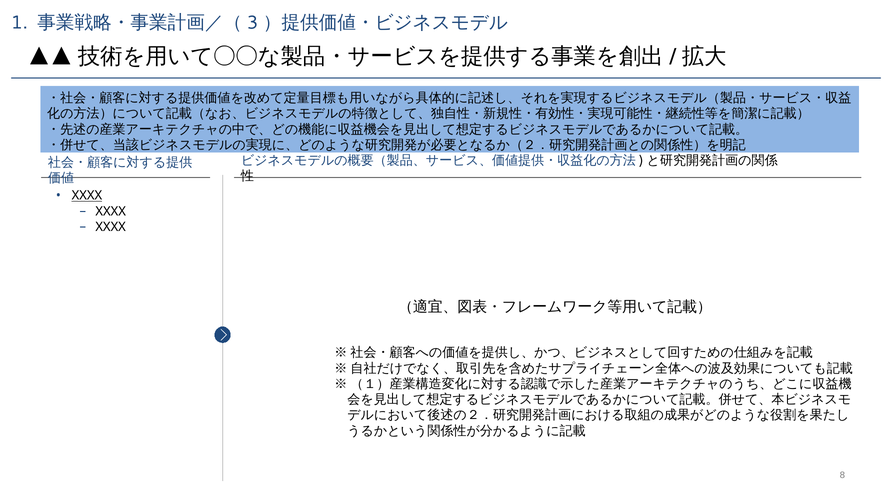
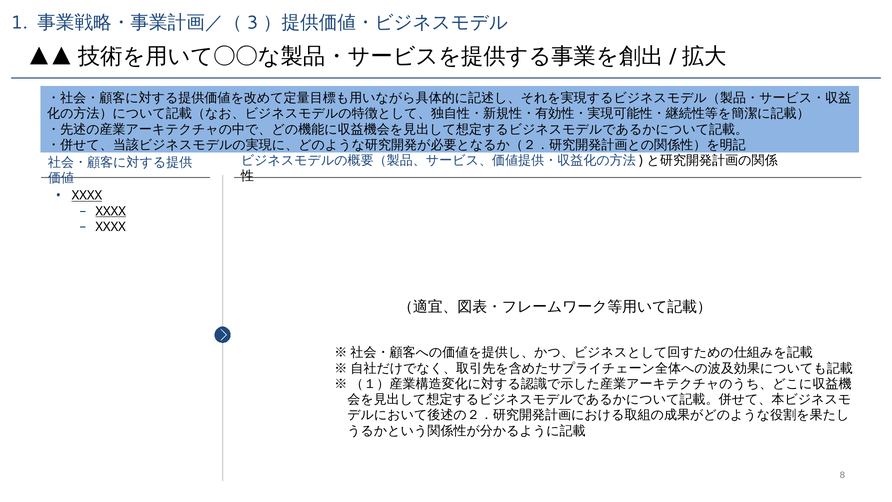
XXXX underline: none -> present (111, 211)
